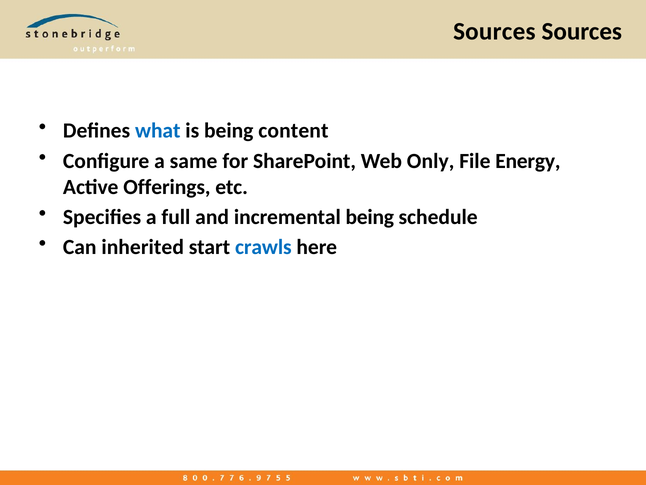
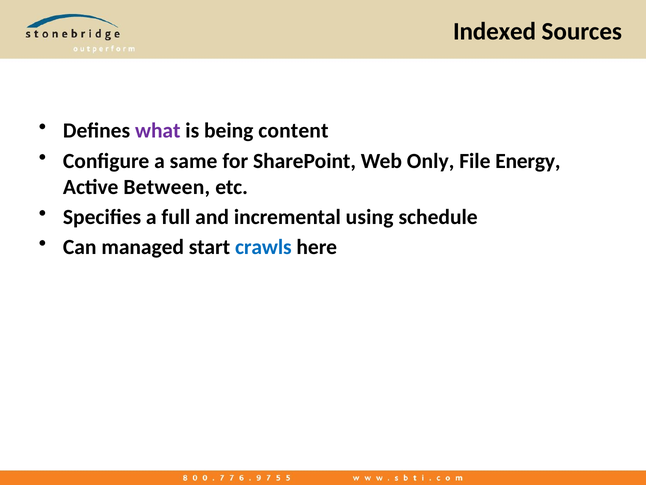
Sources: Sources -> Indexed (495, 31)
what colour: blue -> purple (158, 131)
Offerings: Offerings -> Between (167, 187)
incremental being: being -> using (370, 217)
inherited: inherited -> managed (143, 247)
